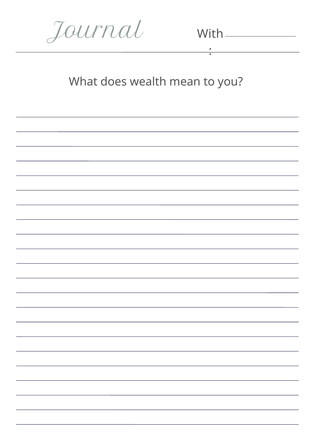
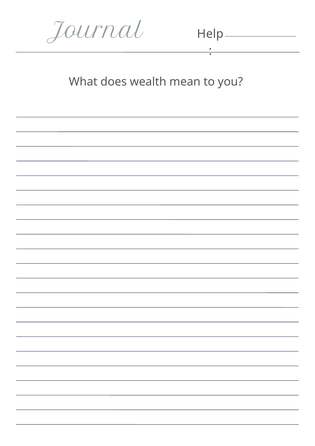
With: With -> Help (210, 34)
